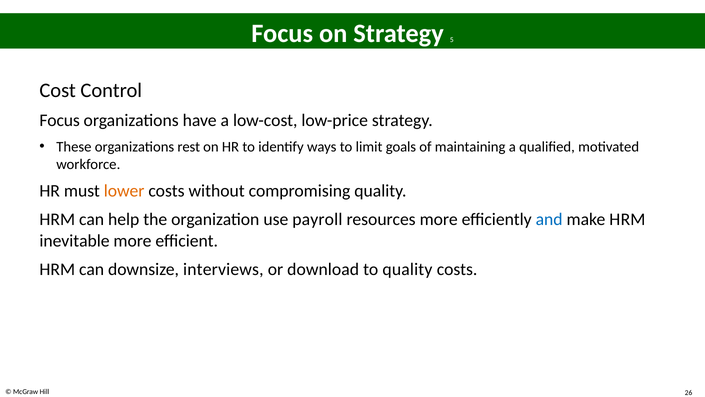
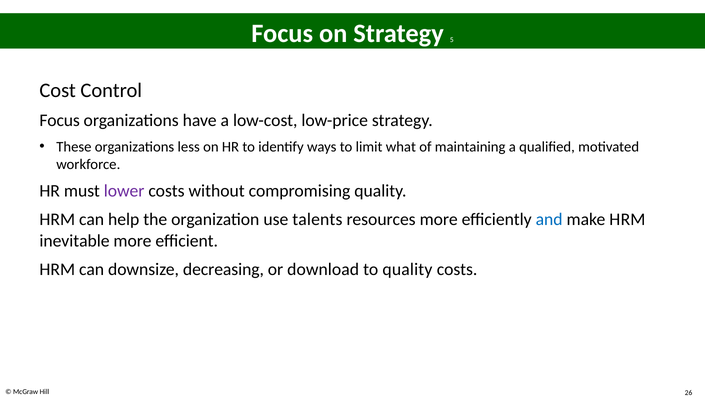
rest: rest -> less (189, 147)
goals: goals -> what (401, 147)
lower colour: orange -> purple (124, 191)
payroll: payroll -> talents (317, 219)
interviews: interviews -> decreasing (223, 269)
